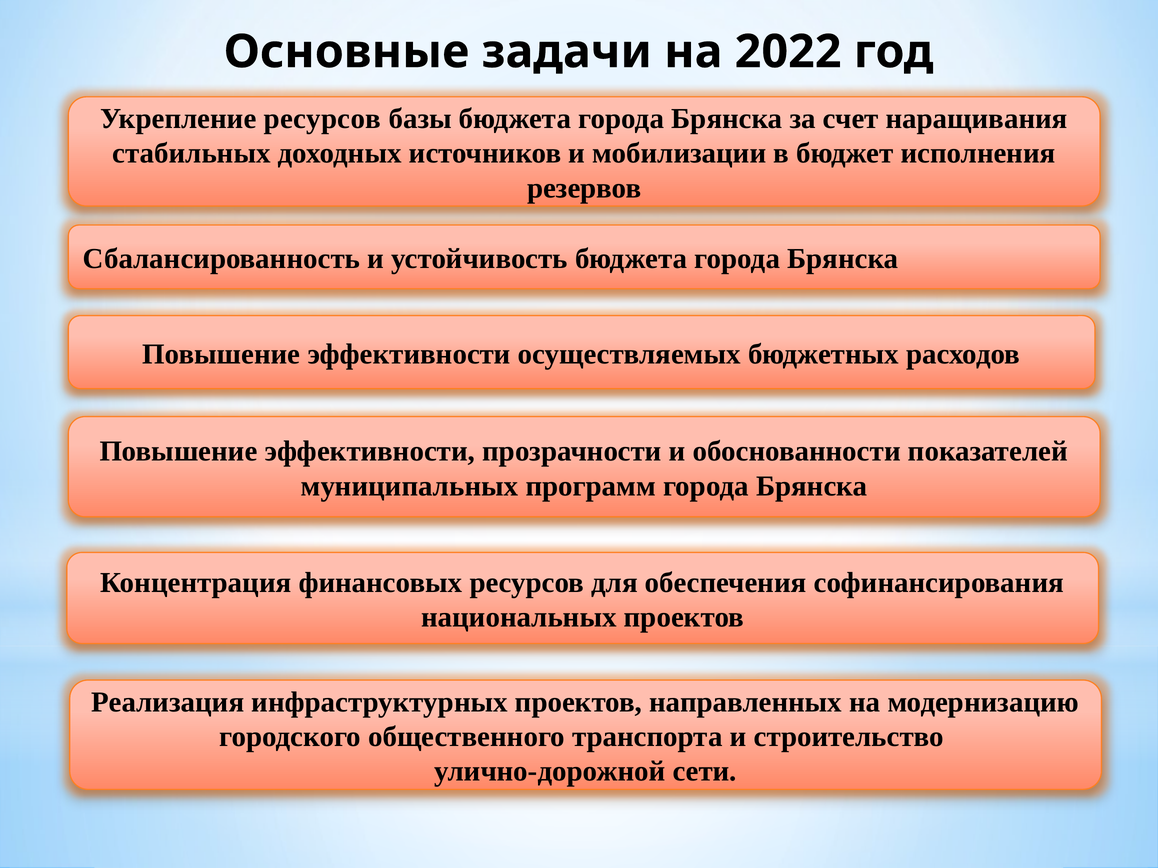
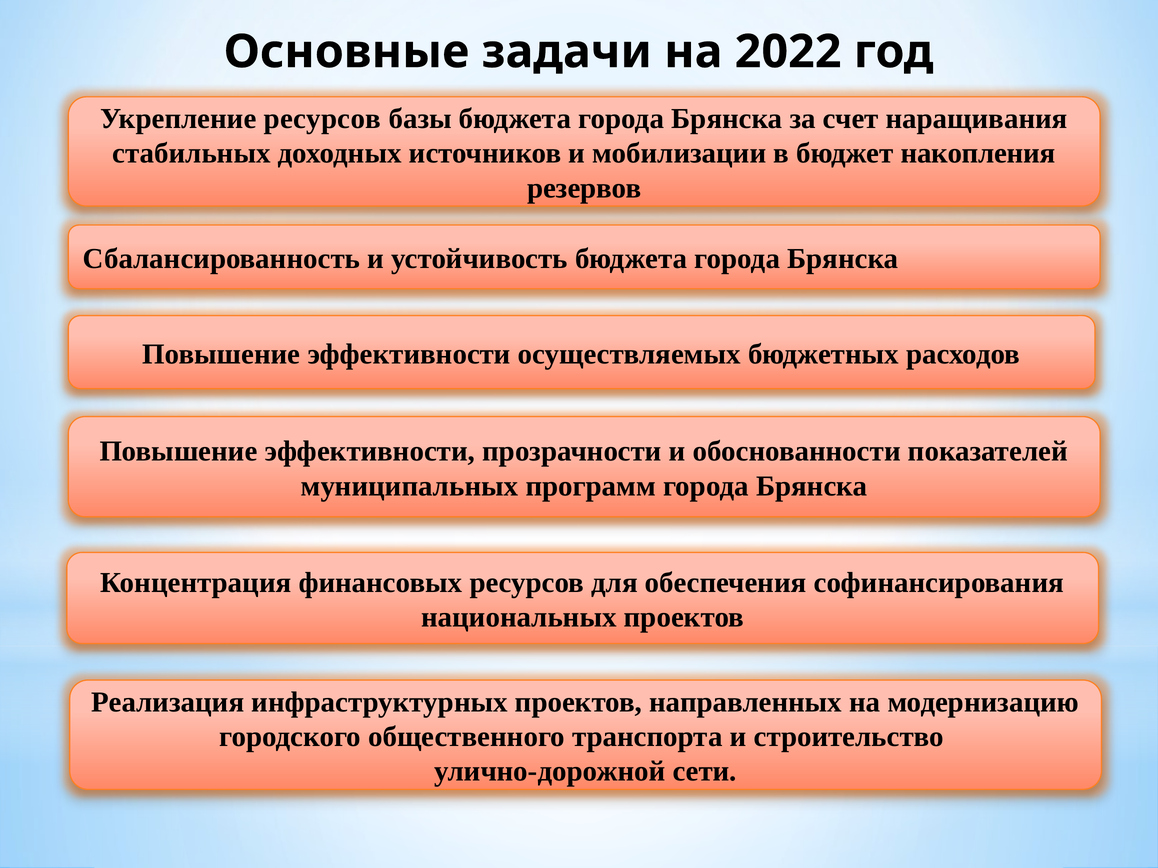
исполнения: исполнения -> накопления (978, 153)
